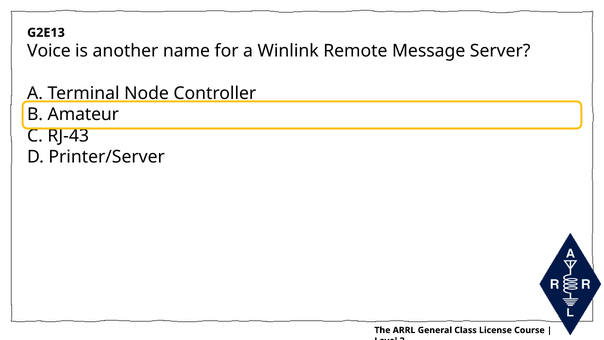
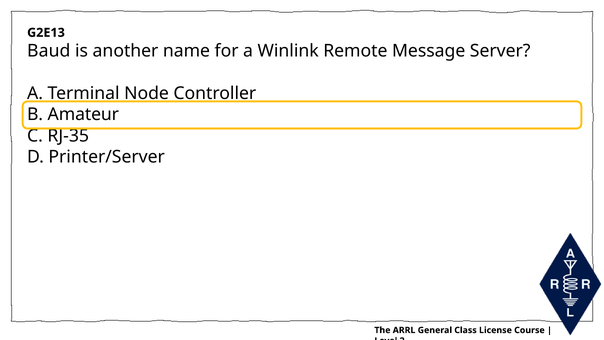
Voice: Voice -> Baud (49, 51)
RJ-43: RJ-43 -> RJ-35 (68, 136)
